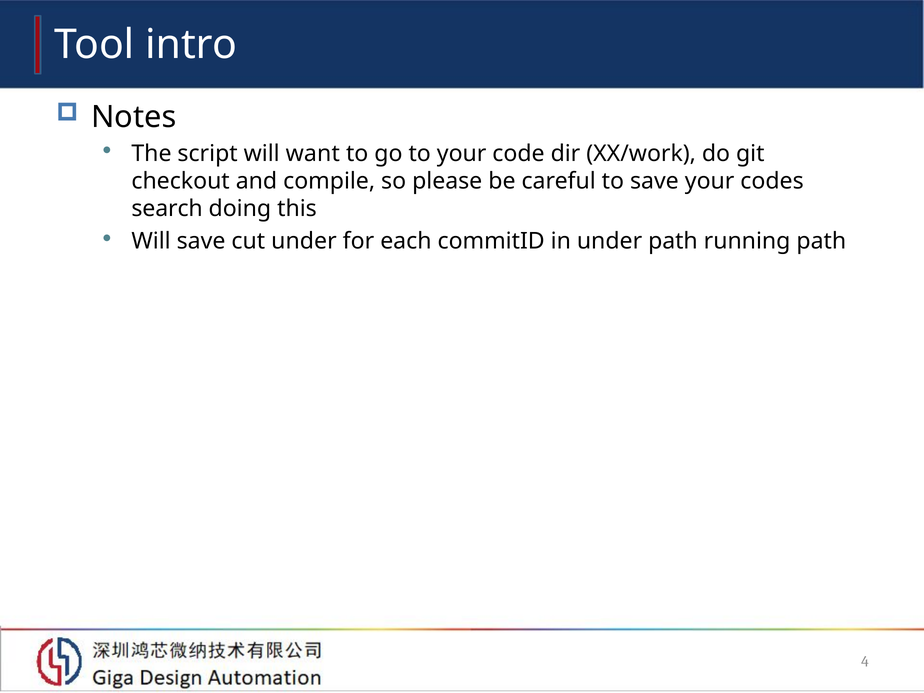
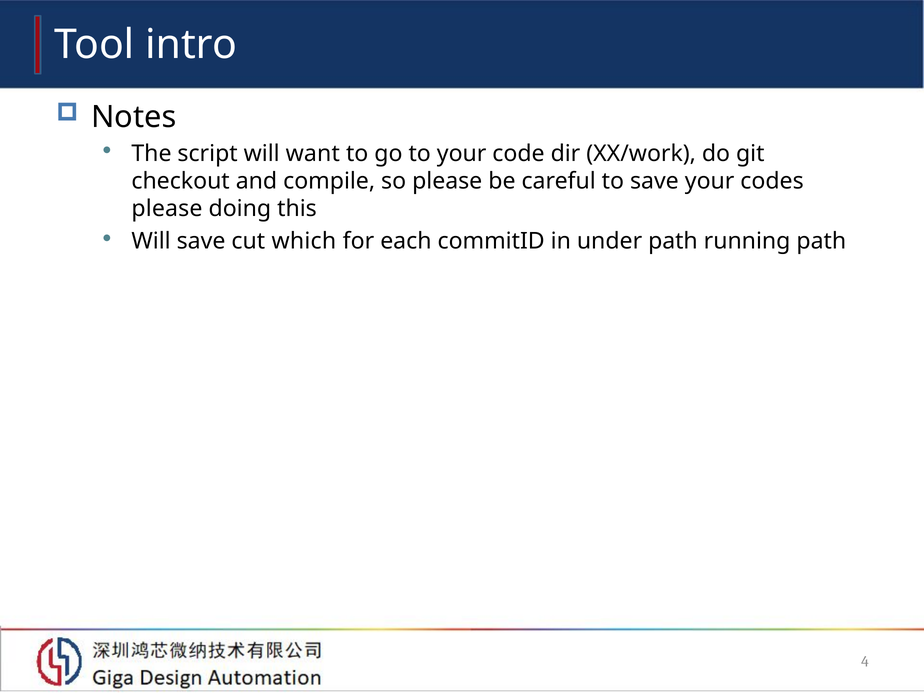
search: search -> please (167, 209)
cut under: under -> which (304, 241)
